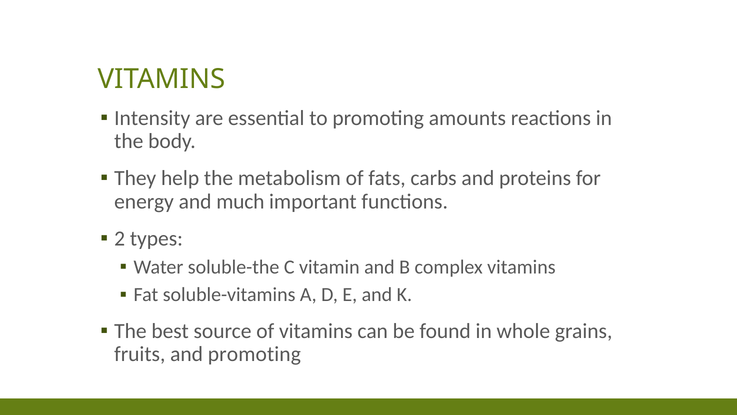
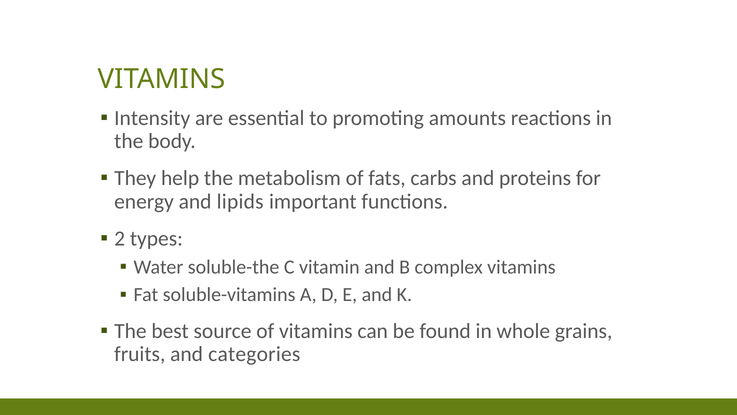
much: much -> lipids (240, 201)
and promoting: promoting -> categories (254, 354)
